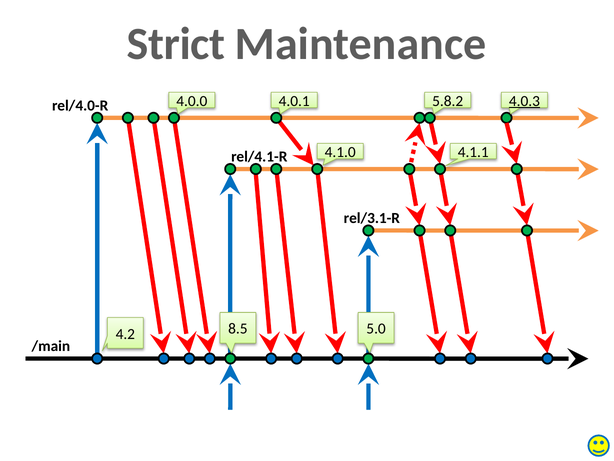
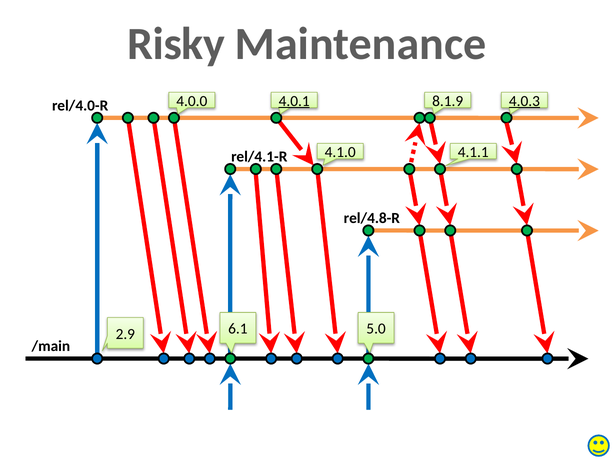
Strict: Strict -> Risky (176, 44)
4.0.1 underline: none -> present (294, 101)
5.8.2: 5.8.2 -> 8.1.9 (448, 101)
rel/3.1-R: rel/3.1-R -> rel/4.8-R (372, 218)
8.5: 8.5 -> 6.1 (238, 329)
4.2: 4.2 -> 2.9 (125, 334)
